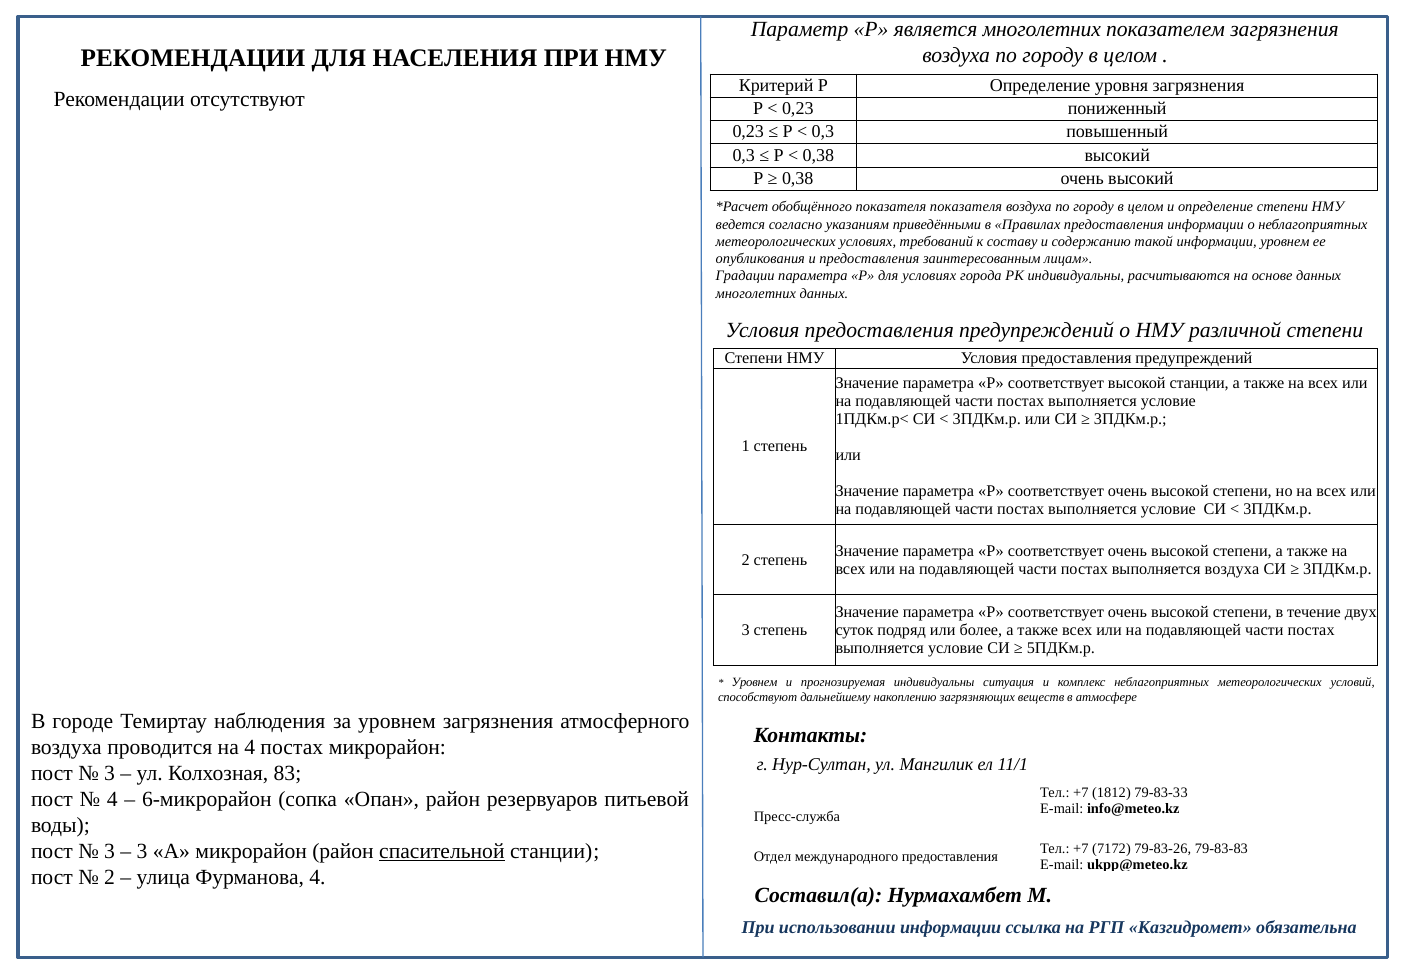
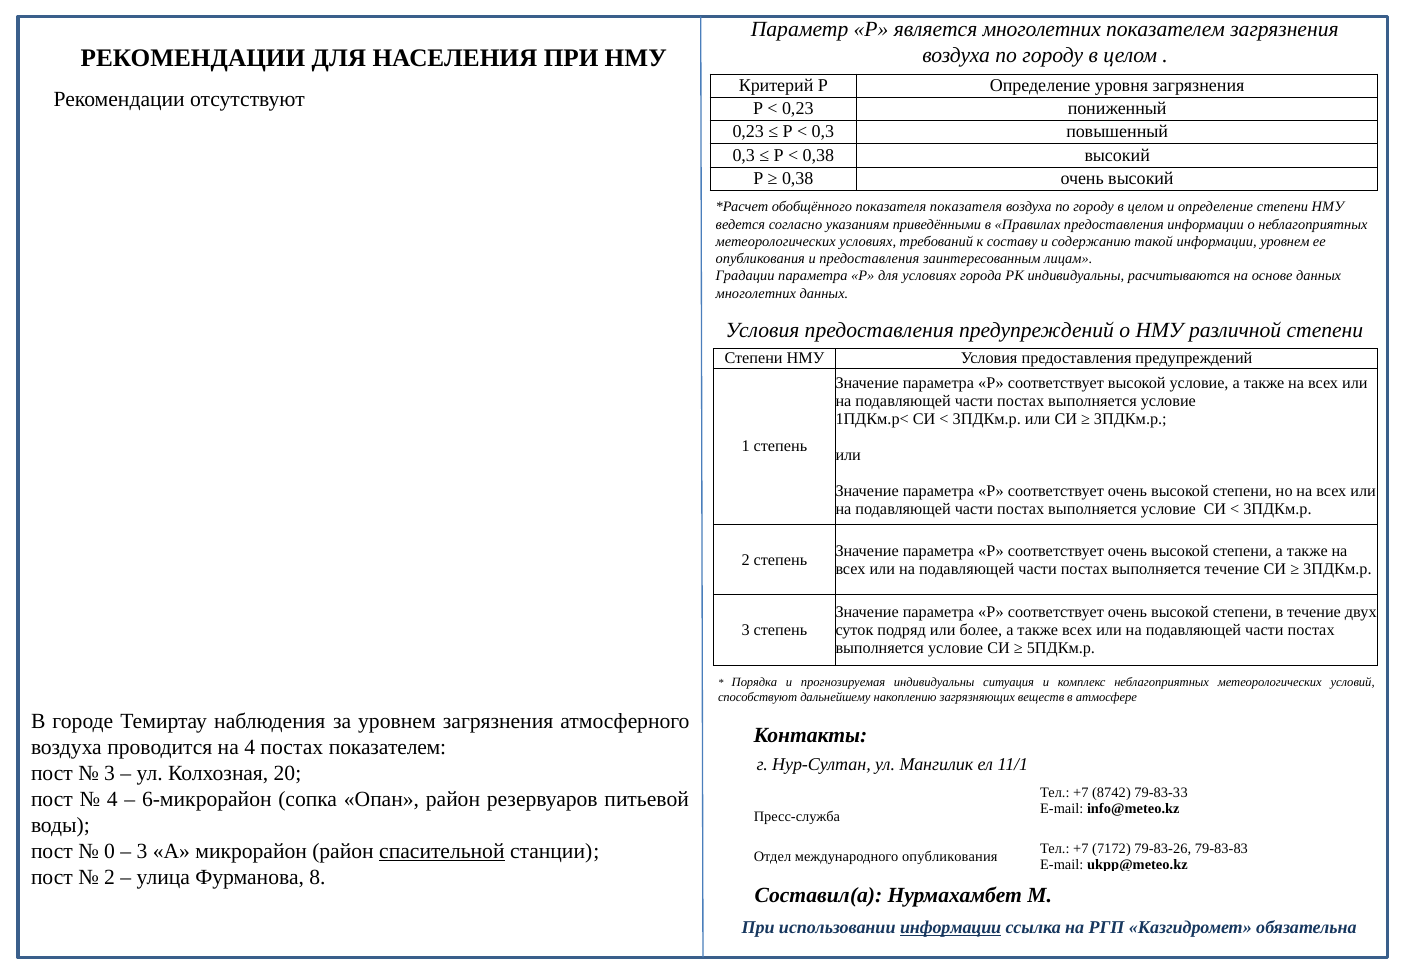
высокой станции: станции -> условие (1199, 383)
выполняется воздуха: воздуха -> течение (1232, 568)
Уровнем: Уровнем -> Порядка (755, 682)
постах микрорайон: микрорайон -> показателем (388, 747)
83: 83 -> 20 (287, 773)
1812: 1812 -> 8742 (1111, 792)
3: 3 -> 0 (110, 851)
международного предоставления: предоставления -> опубликования (950, 857)
Фурманова 4: 4 -> 8 (318, 877)
информации underline: none -> present (951, 927)
